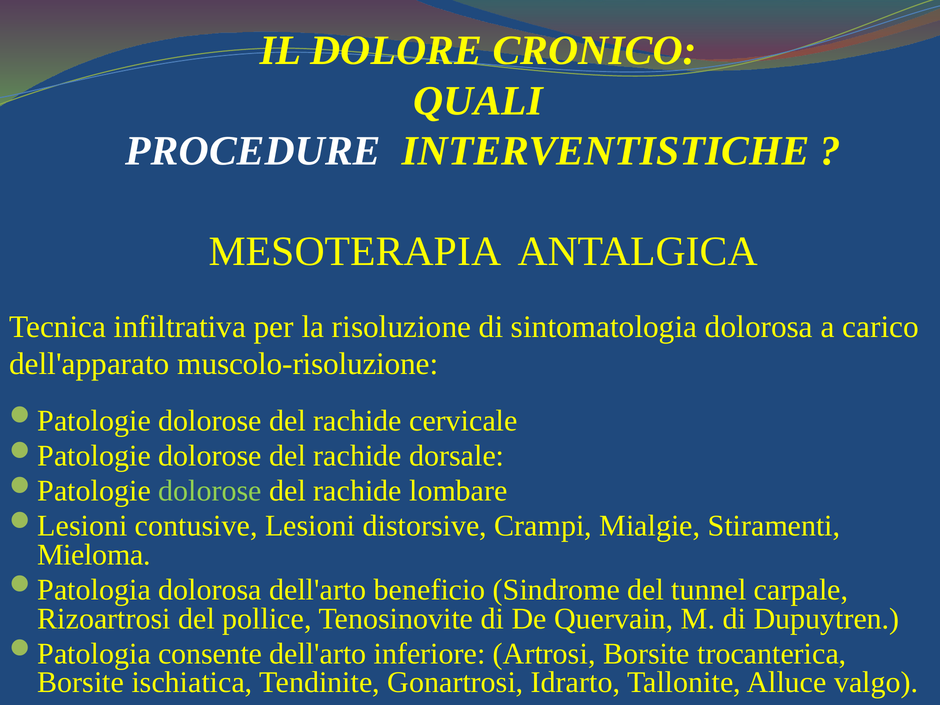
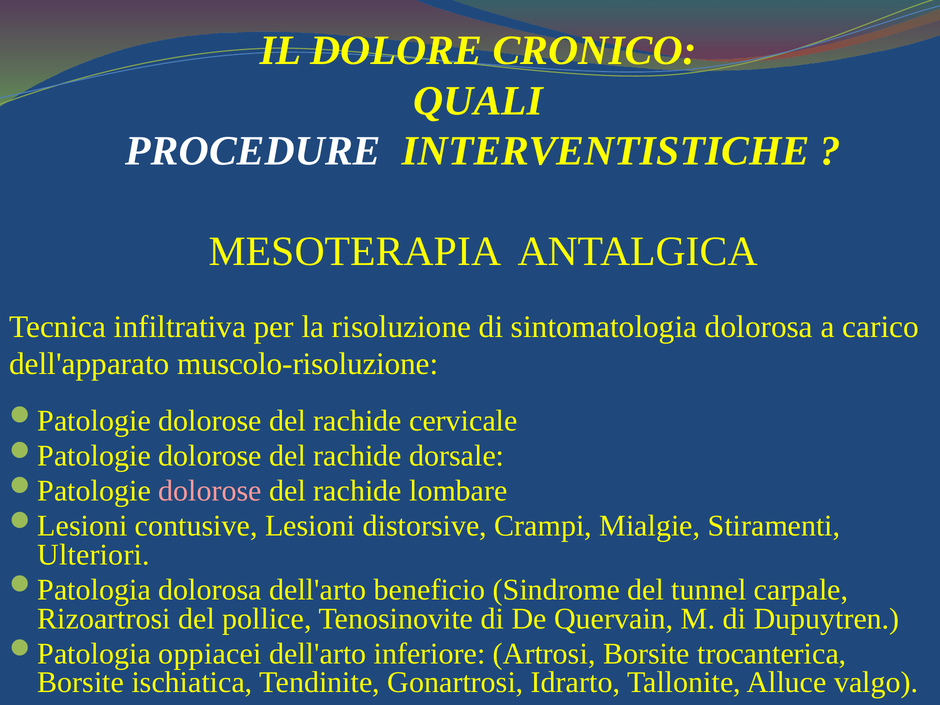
dolorose colour: light green -> pink (210, 491)
Mieloma: Mieloma -> Ulteriori (94, 555)
consente: consente -> oppiacei (210, 654)
